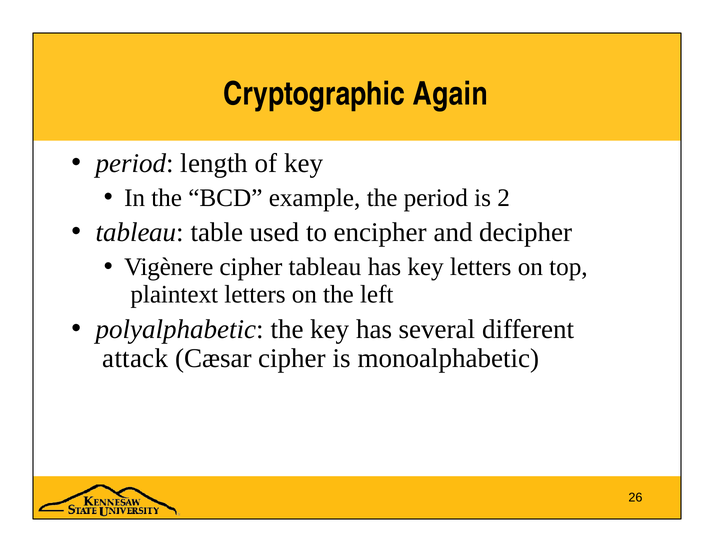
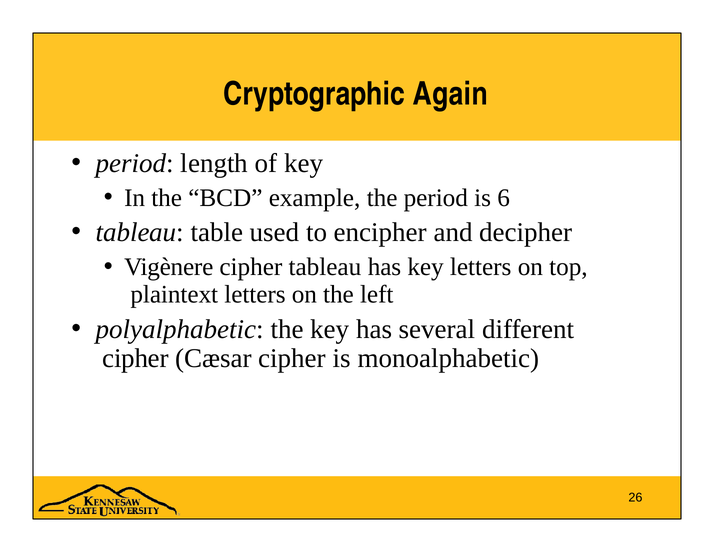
2: 2 -> 6 (504, 198)
attack: attack -> cipher (136, 358)
